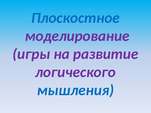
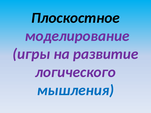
Плоскостное colour: blue -> black (75, 18)
